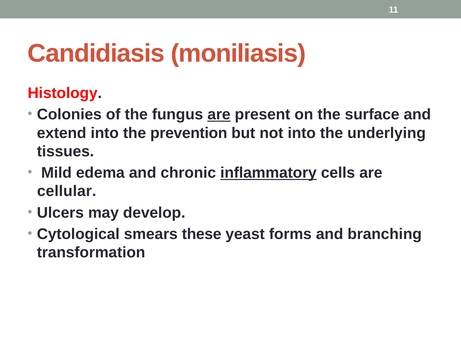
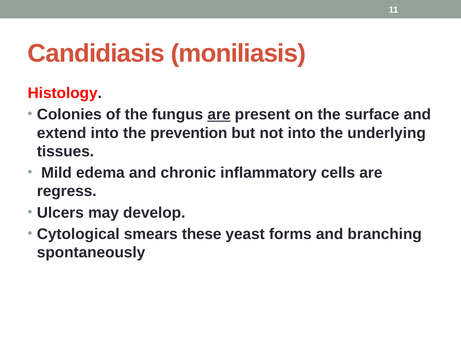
inflammatory underline: present -> none (268, 173)
cellular: cellular -> regress (67, 192)
transformation: transformation -> spontaneously (91, 253)
